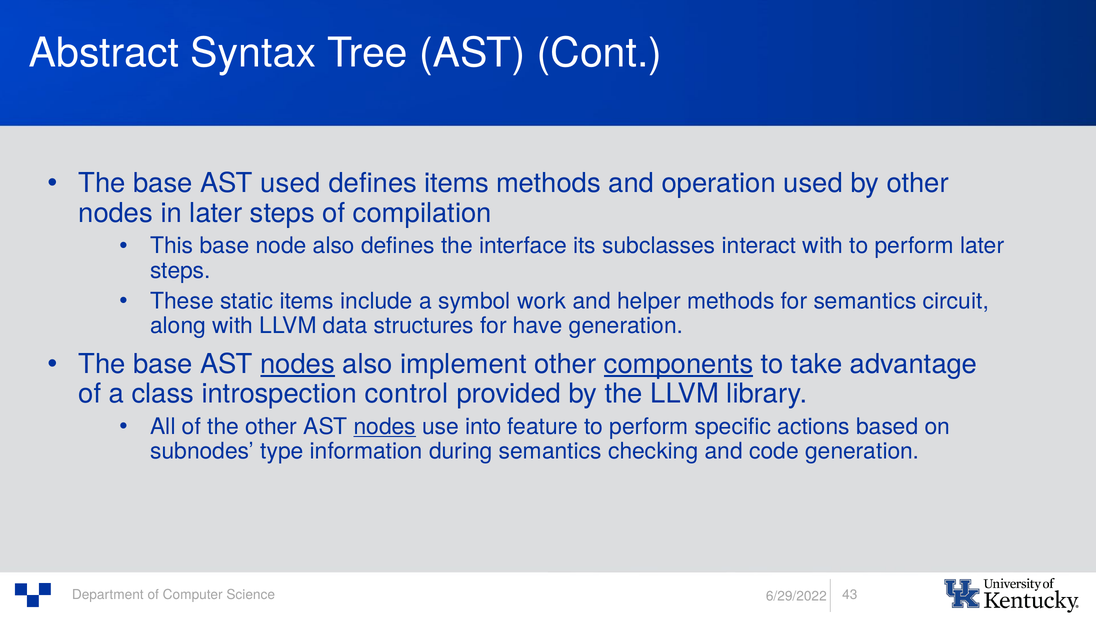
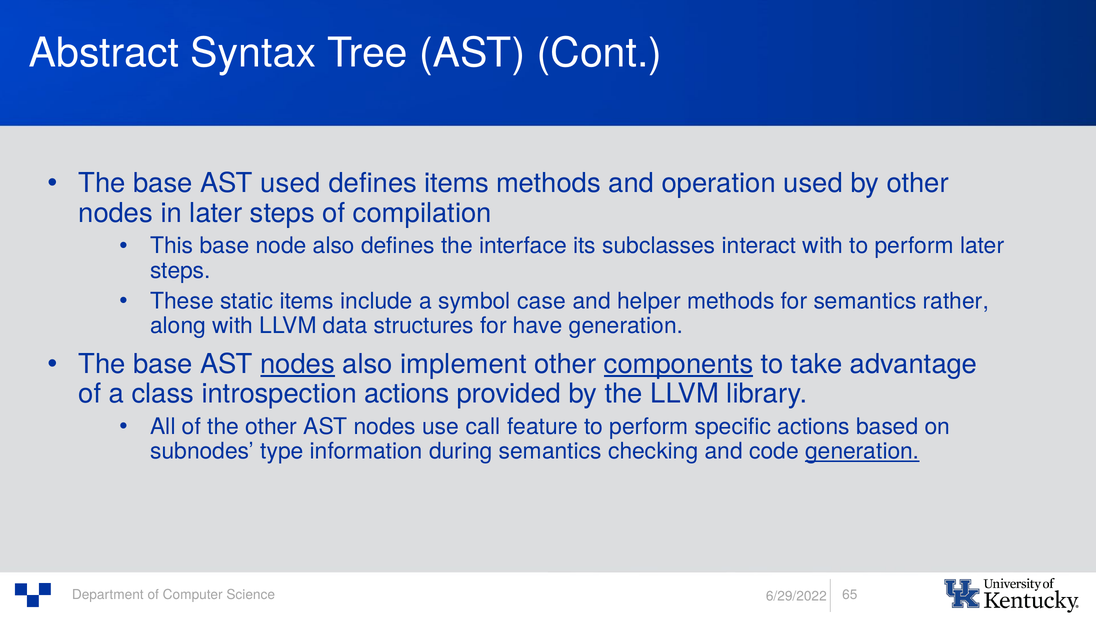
work: work -> case (542, 301)
circuit: circuit -> rather (956, 301)
introspection control: control -> actions (407, 393)
nodes underline: present -> none (385, 426)
into: into -> call (483, 426)
generation underline: none -> present (862, 451)
43: 43 -> 65 (850, 594)
